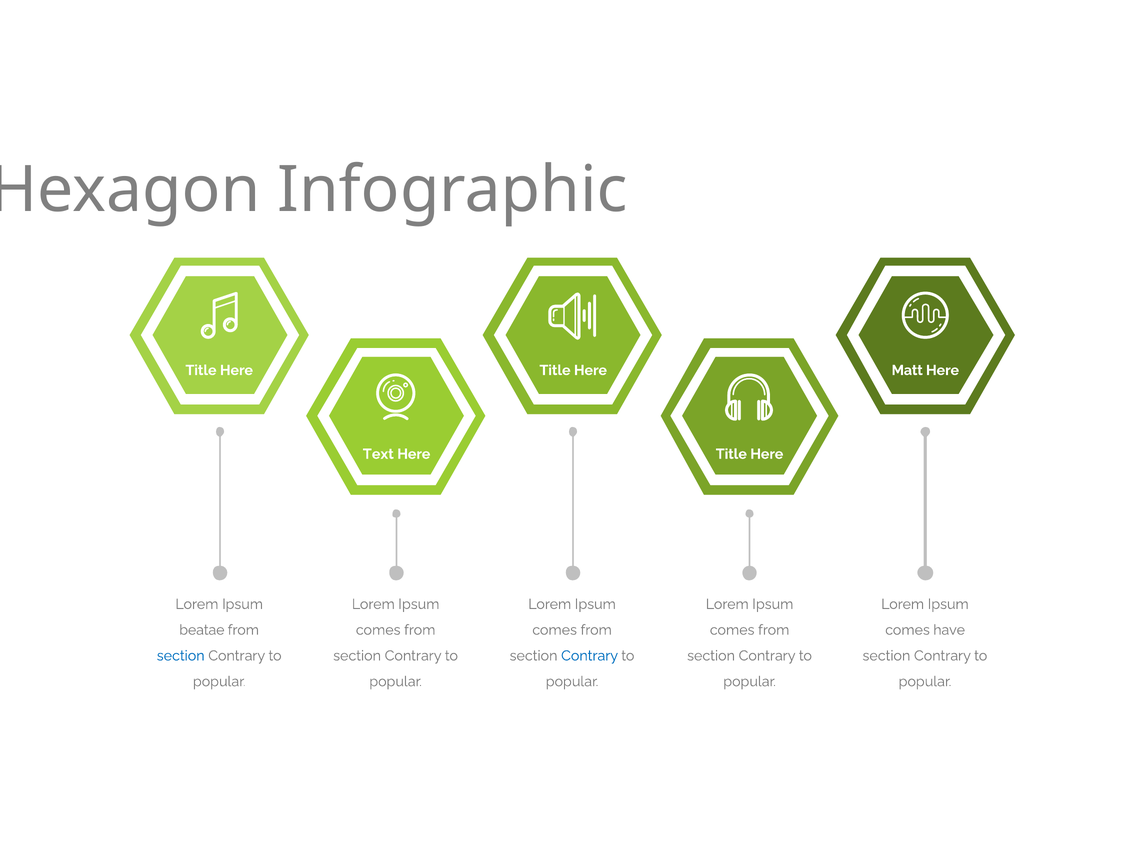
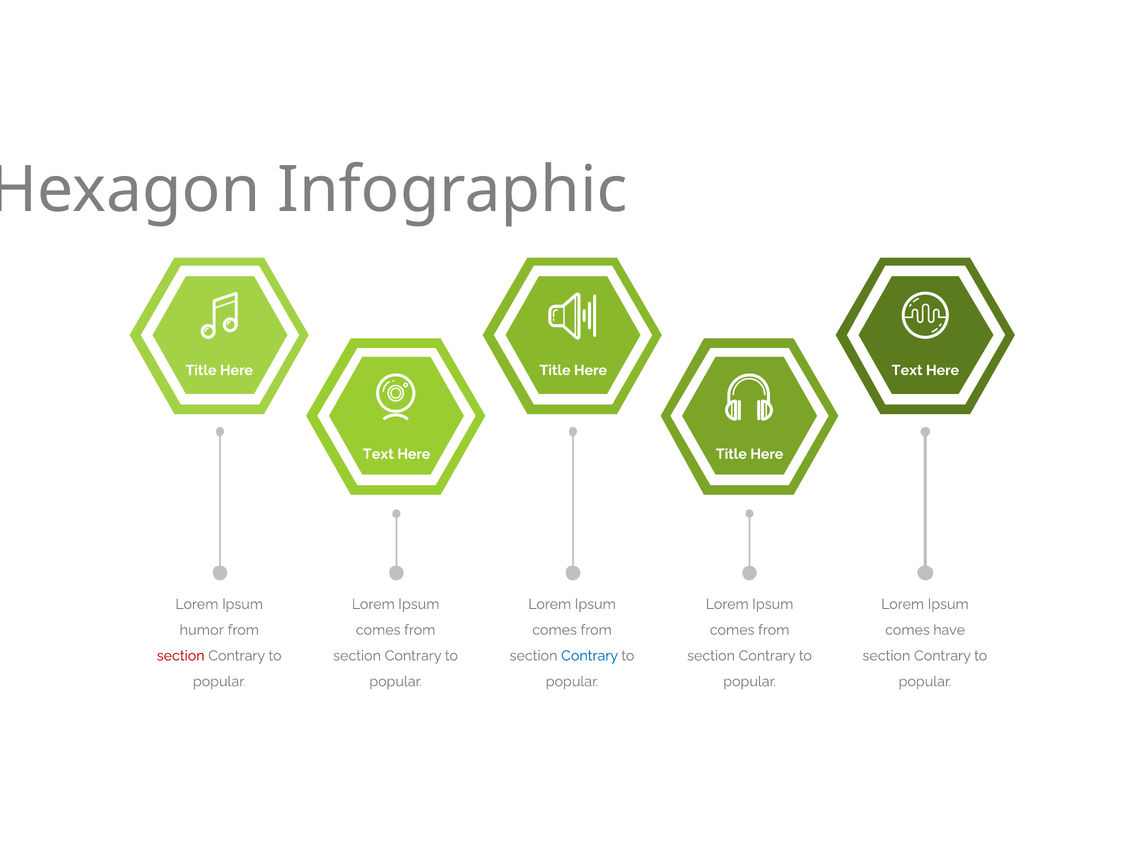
Matt: Matt -> Text (907, 370)
beatae: beatae -> humor (202, 630)
section colour: blue -> red (181, 656)
